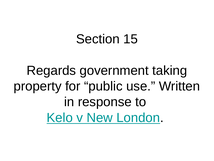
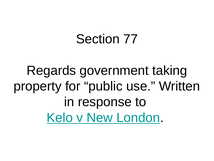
15: 15 -> 77 (131, 39)
